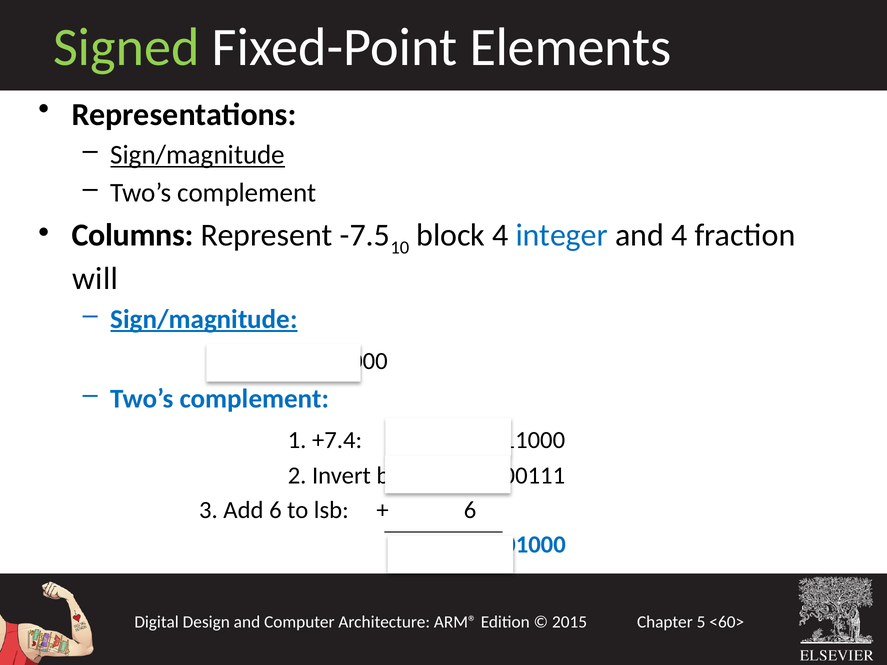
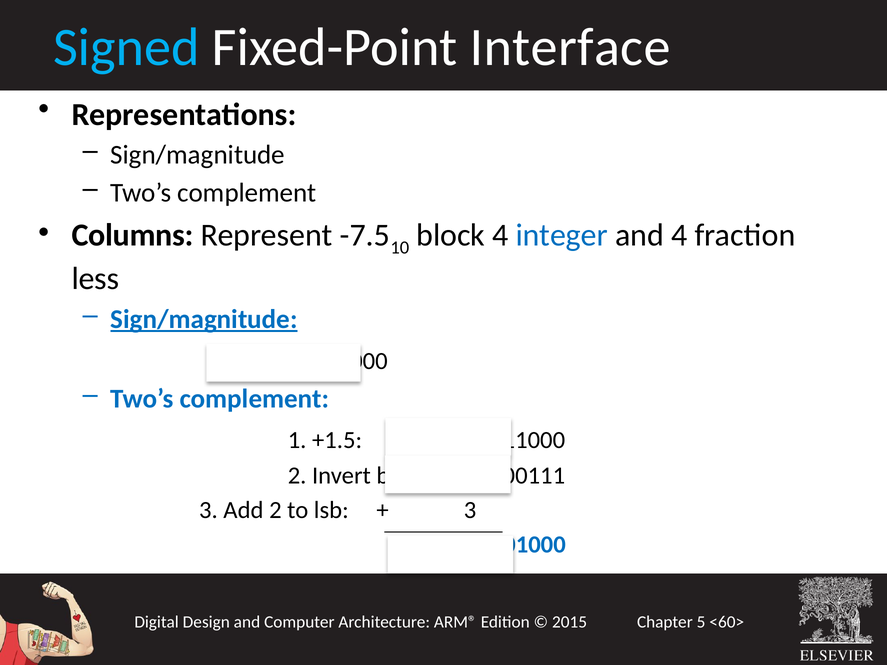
Signed colour: light green -> light blue (126, 47)
Elements: Elements -> Interface (570, 47)
Sign/magnitude underline: present -> none (198, 155)
will: will -> less (95, 279)
+7.4: +7.4 -> +1.5 (337, 440)
Add 6: 6 -> 2 (275, 510)
6: 6 -> 3 (470, 510)
